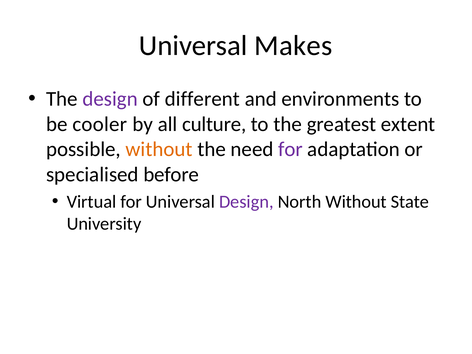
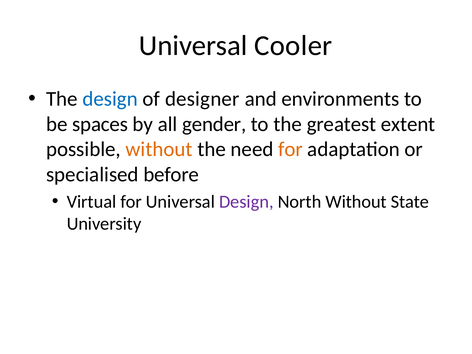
Makes: Makes -> Cooler (293, 46)
design colour: purple -> blue (110, 99)
different: different -> designer (202, 99)
cooler: cooler -> spaces (100, 124)
culture: culture -> gender (214, 124)
for colour: purple -> orange (290, 149)
